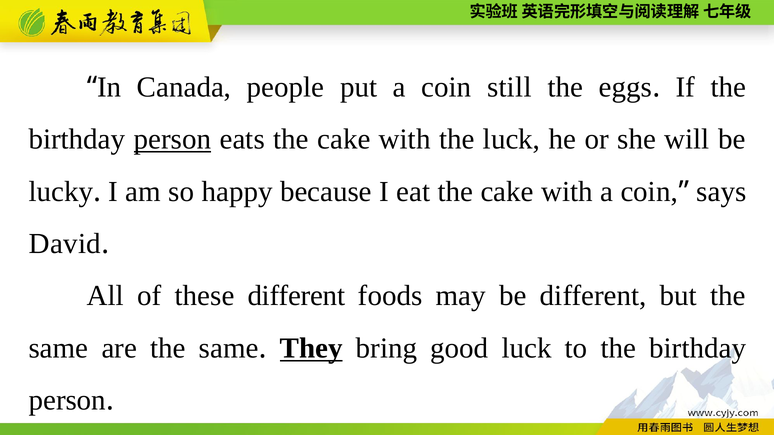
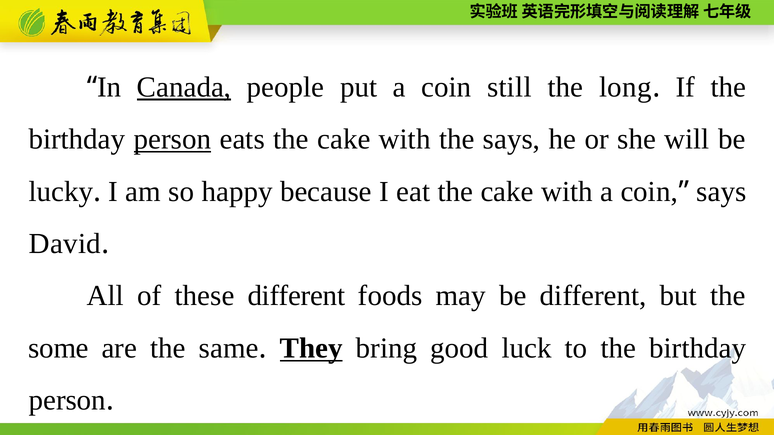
Canada underline: none -> present (184, 87)
eggs: eggs -> long (625, 87)
the luck: luck -> says (512, 139)
same: same -> some (59, 348)
